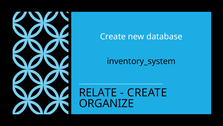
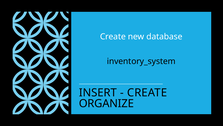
RELATE: RELATE -> INSERT (98, 92)
